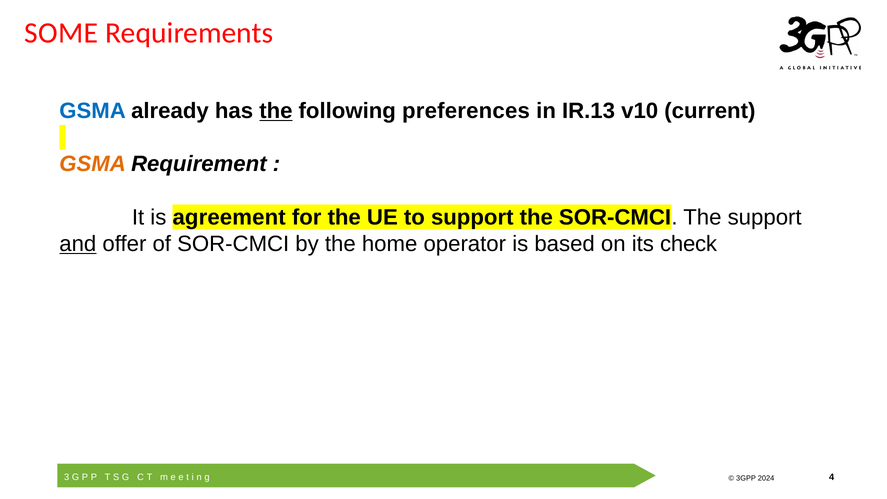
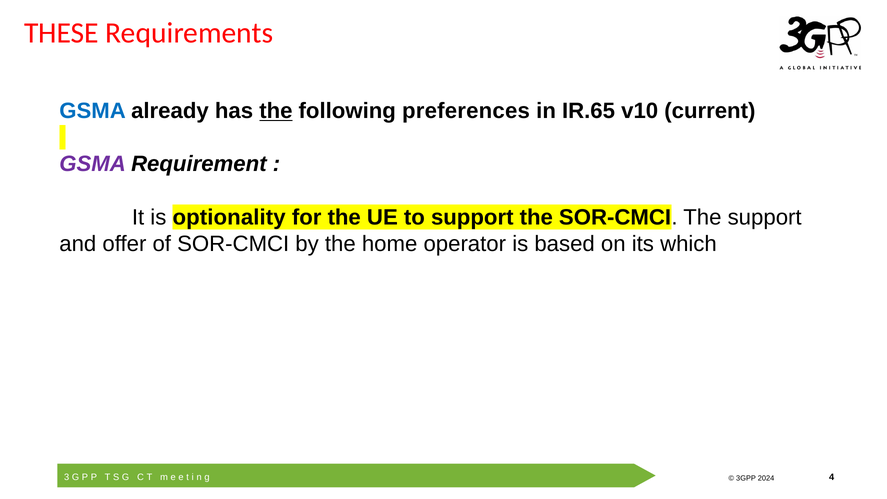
SOME: SOME -> THESE (61, 33)
IR.13: IR.13 -> IR.65 (589, 111)
GSMA colour: orange -> purple (93, 164)
agreement: agreement -> optionality (229, 217)
and underline: present -> none (78, 244)
check: check -> which (688, 244)
